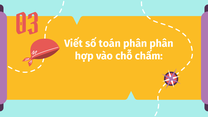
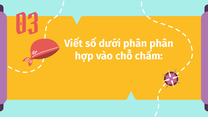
toán: toán -> dưới (110, 44)
